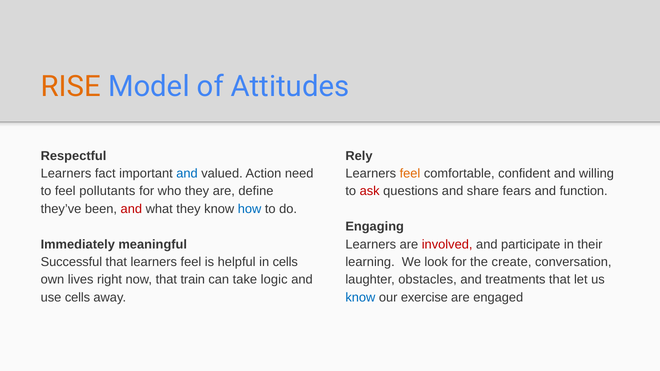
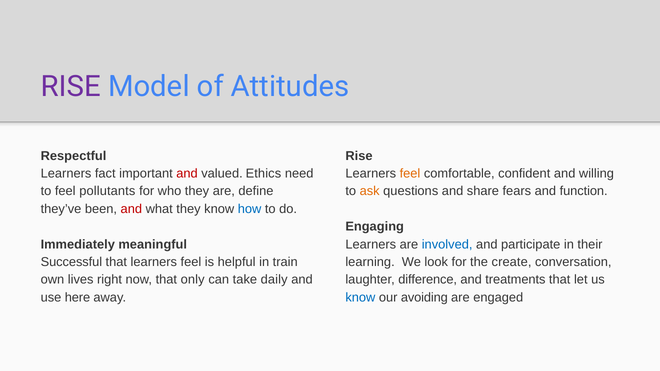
RISE colour: orange -> purple (71, 87)
Rely: Rely -> Rise (359, 156)
and colour: blue -> red (187, 174)
Action: Action -> Ethics (263, 174)
ask colour: red -> orange (370, 191)
involved colour: red -> blue (447, 244)
in cells: cells -> train (285, 262)
train: train -> only (193, 280)
logic: logic -> daily (274, 280)
obstacles: obstacles -> difference (428, 280)
use cells: cells -> here (77, 298)
exercise: exercise -> avoiding (424, 298)
